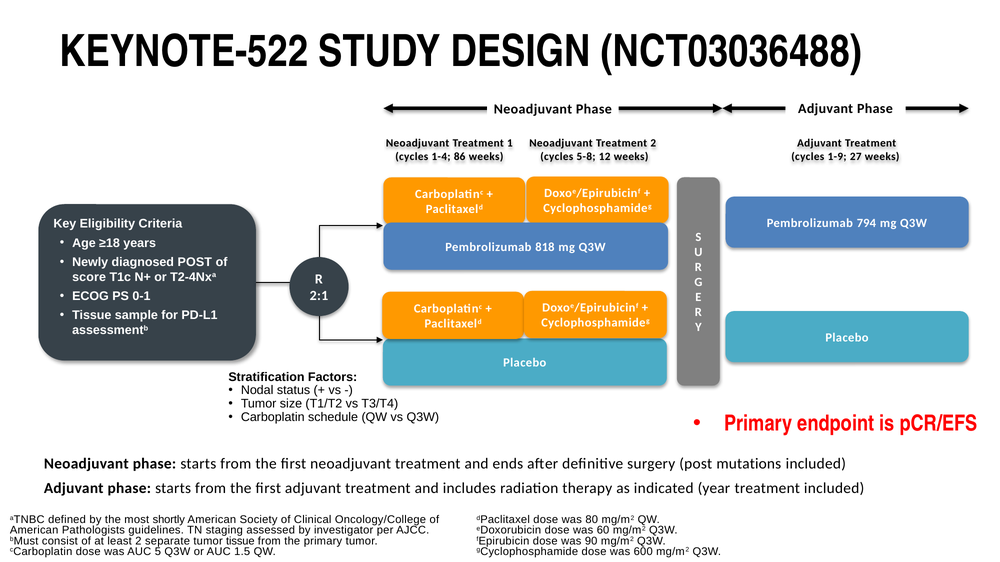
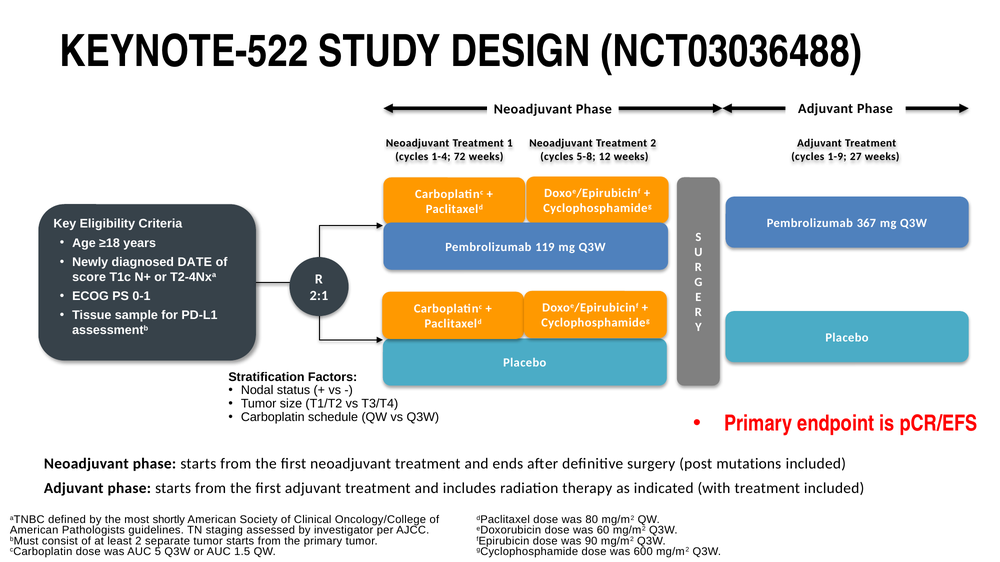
86: 86 -> 72 (460, 157)
794: 794 -> 367 (866, 223)
818: 818 -> 119 (545, 247)
diagnosed POST: POST -> DATE (195, 262)
year: year -> with (714, 489)
tumor tissue: tissue -> starts (240, 541)
